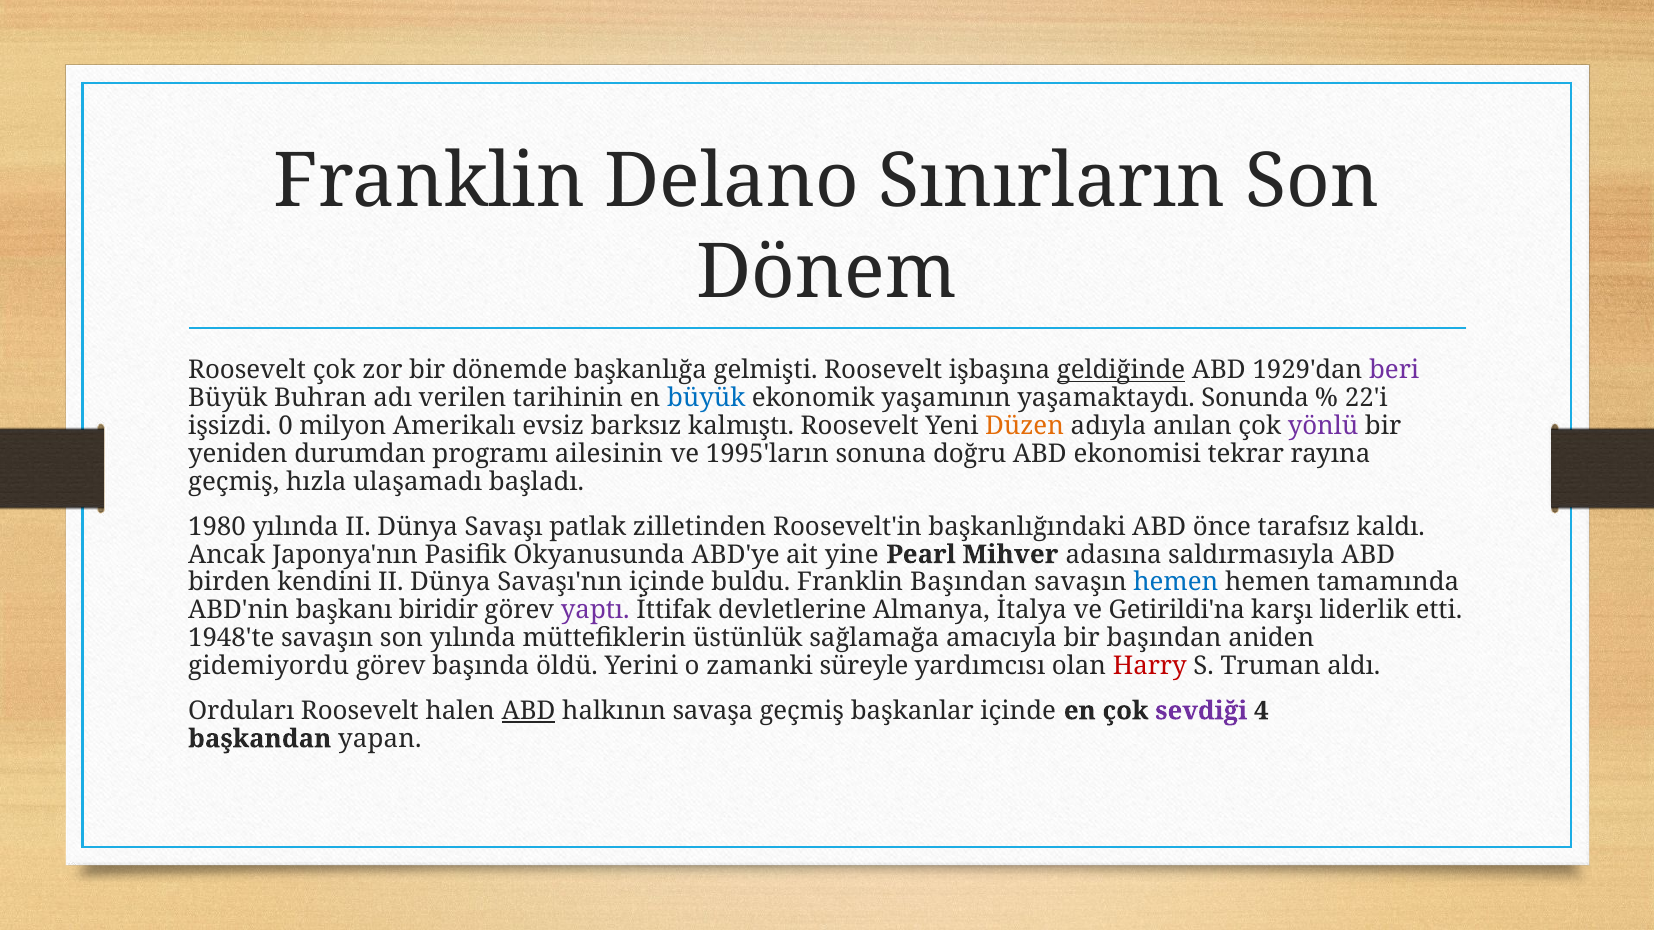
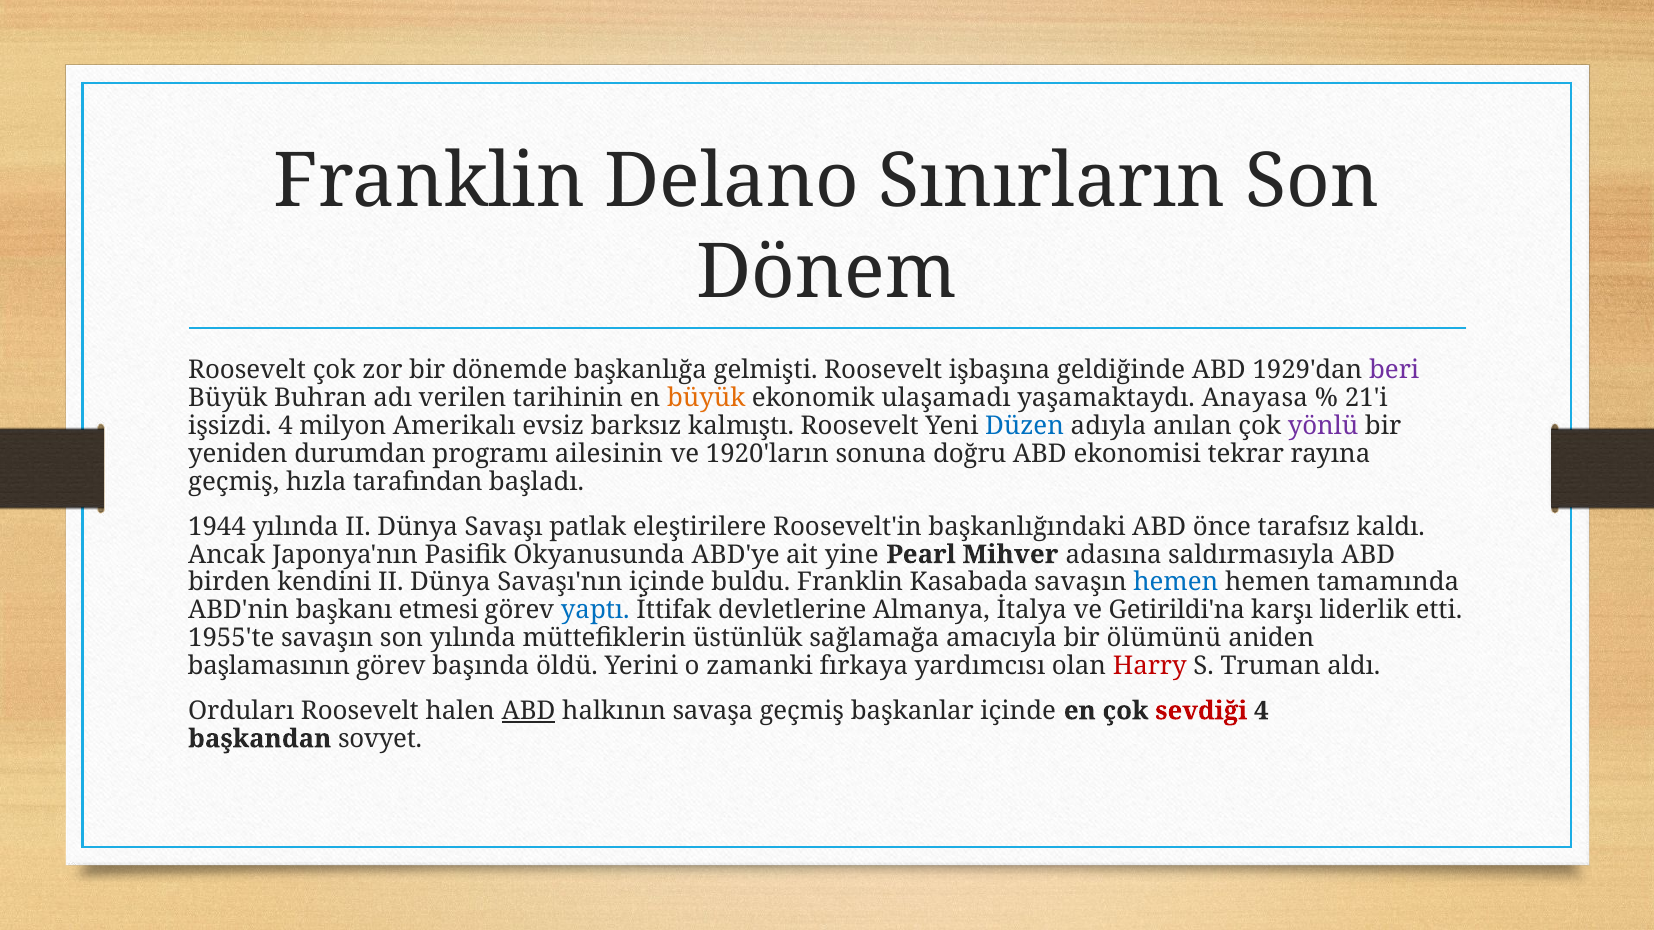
geldiğinde underline: present -> none (1121, 370)
büyük colour: blue -> orange (706, 398)
yaşamının: yaşamının -> ulaşamadı (946, 398)
Sonunda: Sonunda -> Anayasa (1255, 398)
22'i: 22'i -> 21'i (1366, 398)
işsizdi 0: 0 -> 4 (286, 426)
Düzen colour: orange -> blue (1025, 426)
1995'ların: 1995'ların -> 1920'ların (767, 454)
ulaşamadı: ulaşamadı -> tarafından (418, 482)
1980: 1980 -> 1944 (217, 527)
zilletinden: zilletinden -> eleştirilere (700, 527)
Franklin Başından: Başından -> Kasabada (969, 583)
biridir: biridir -> etmesi (439, 611)
yaptı colour: purple -> blue (595, 611)
1948'te: 1948'te -> 1955'te (231, 639)
bir başından: başından -> ölümünü (1164, 639)
gidemiyordu: gidemiyordu -> başlamasının (269, 666)
süreyle: süreyle -> fırkaya (864, 666)
sevdiği colour: purple -> red (1201, 711)
yapan: yapan -> sovyet (380, 739)
